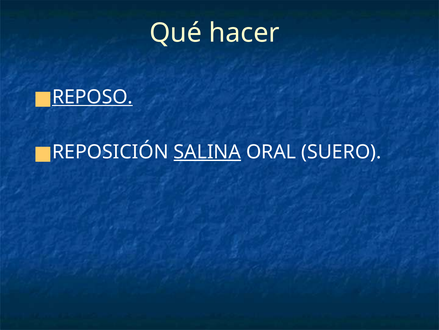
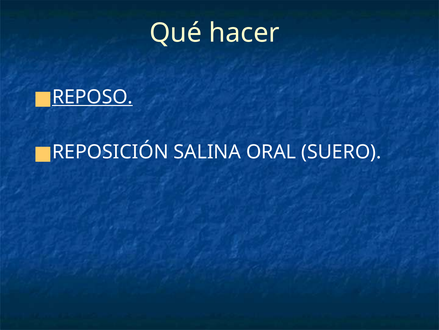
SALINA underline: present -> none (207, 152)
